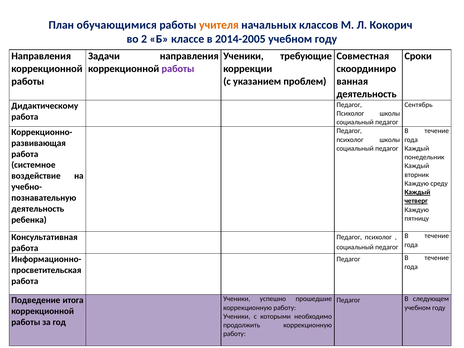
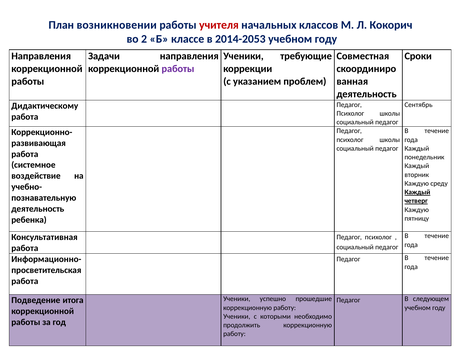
обучающимися: обучающимися -> возникновении (117, 25)
учителя colour: orange -> red (219, 25)
2014-2005: 2014-2005 -> 2014-2053 (240, 39)
